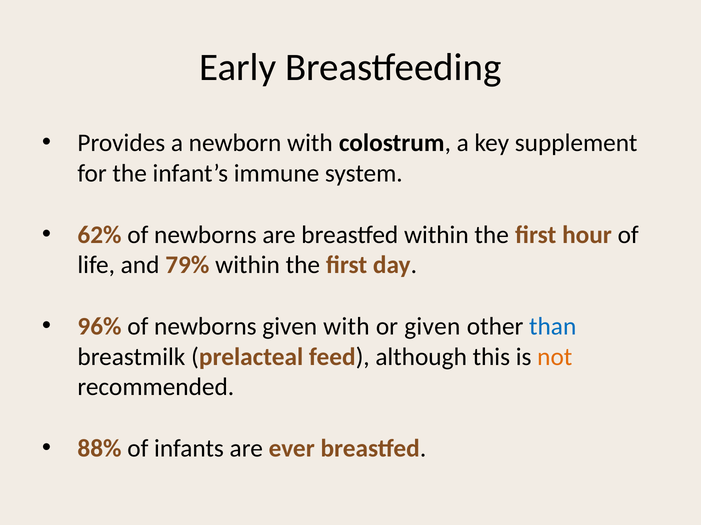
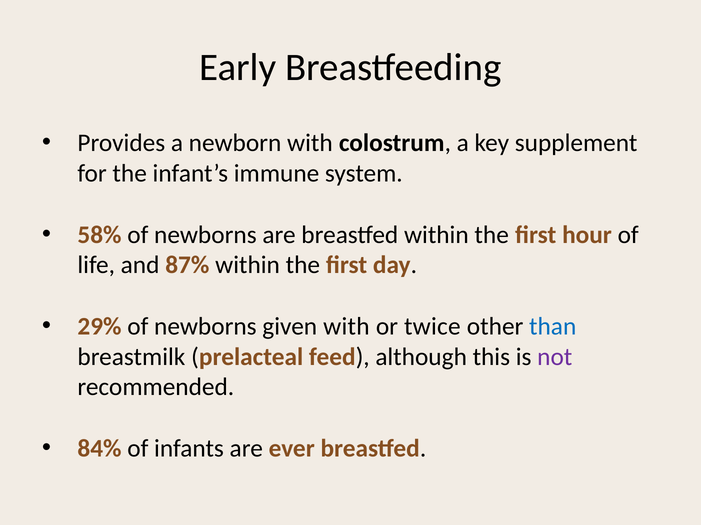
62%: 62% -> 58% (99, 235)
79%: 79% -> 87% (187, 265)
96%: 96% -> 29% (99, 327)
or given: given -> twice (432, 327)
not colour: orange -> purple (555, 357)
88%: 88% -> 84% (99, 449)
